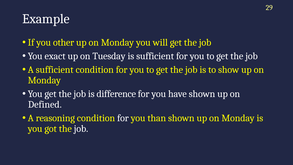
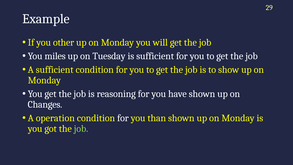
exact: exact -> miles (55, 56)
difference: difference -> reasoning (116, 94)
Defined: Defined -> Changes (45, 104)
reasoning: reasoning -> operation (55, 118)
job colour: white -> light green (81, 129)
